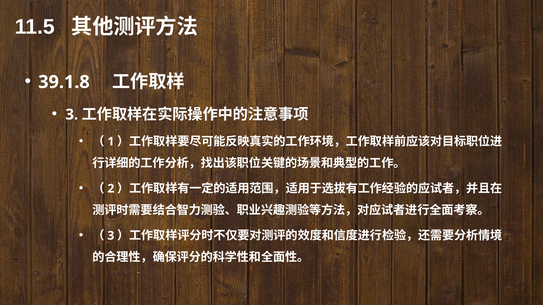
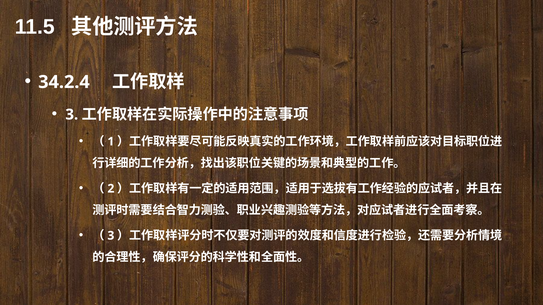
39.1.8: 39.1.8 -> 34.2.4 (64, 82)
